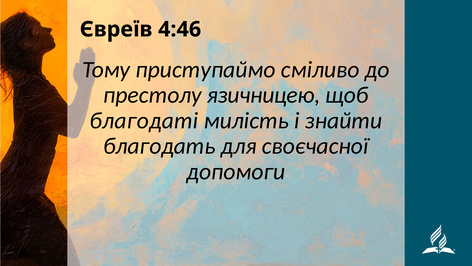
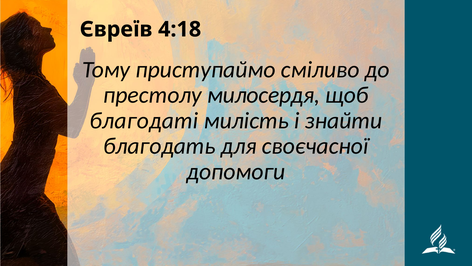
4:46: 4:46 -> 4:18 (180, 29)
язичницею: язичницею -> милосердя (264, 95)
